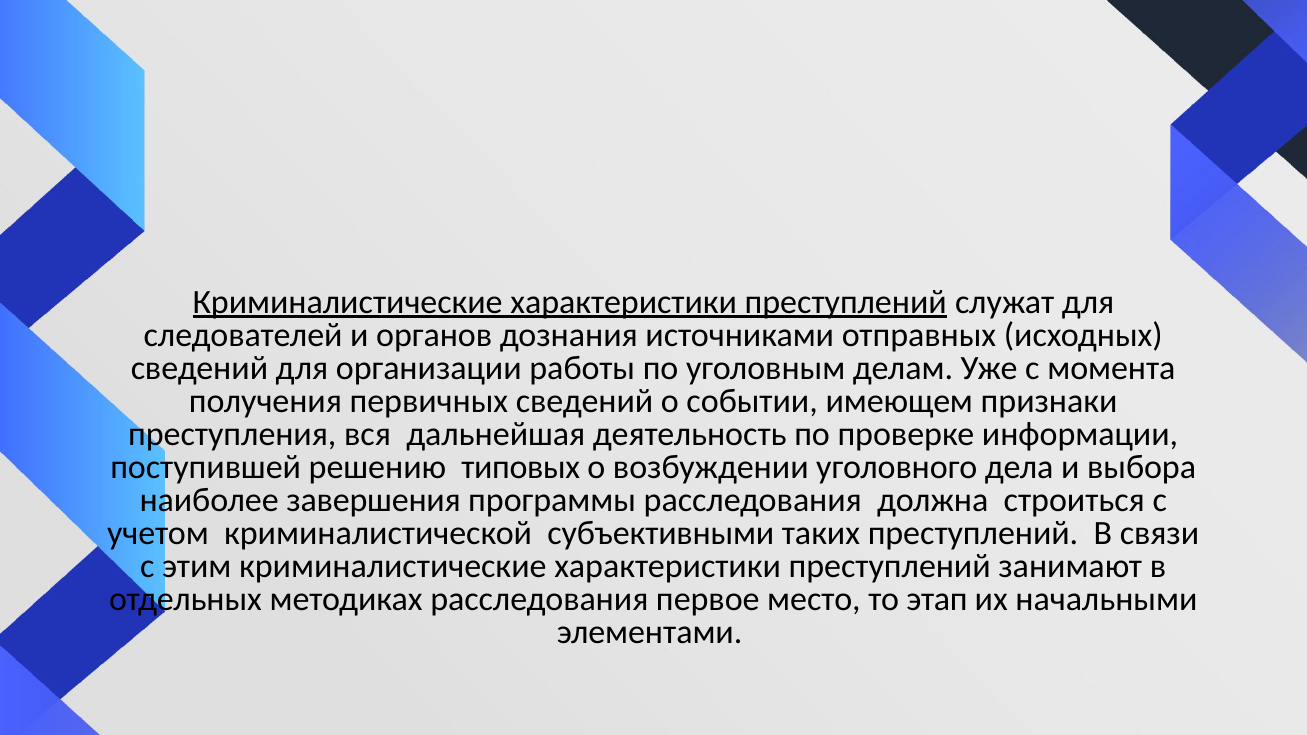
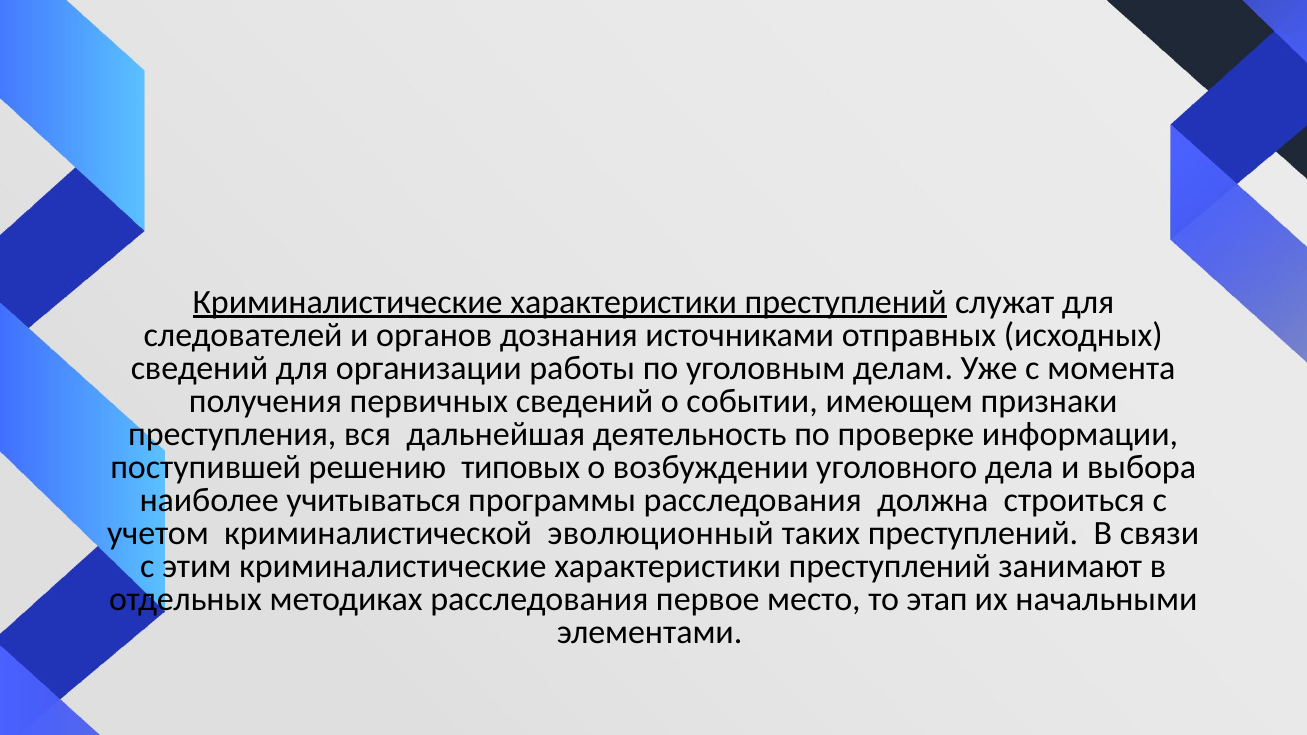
завершения: завершения -> учитываться (374, 500)
субъективными: субъективными -> эволюционный (661, 533)
